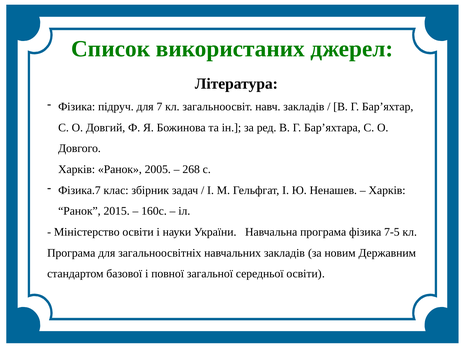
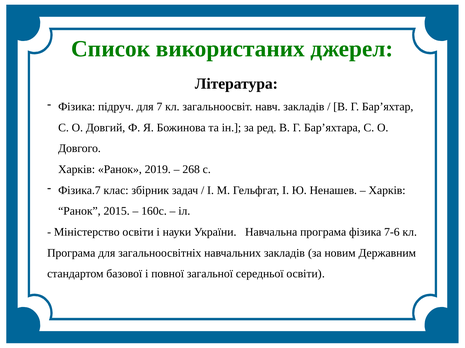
2005: 2005 -> 2019 (158, 170)
7-5: 7-5 -> 7-6 (392, 233)
